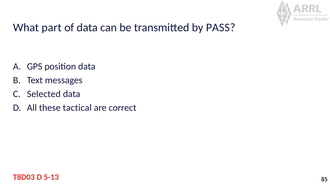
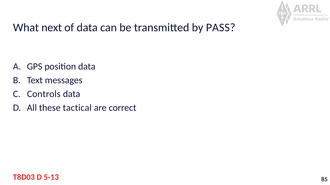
part: part -> next (52, 28)
Selected: Selected -> Controls (44, 94)
